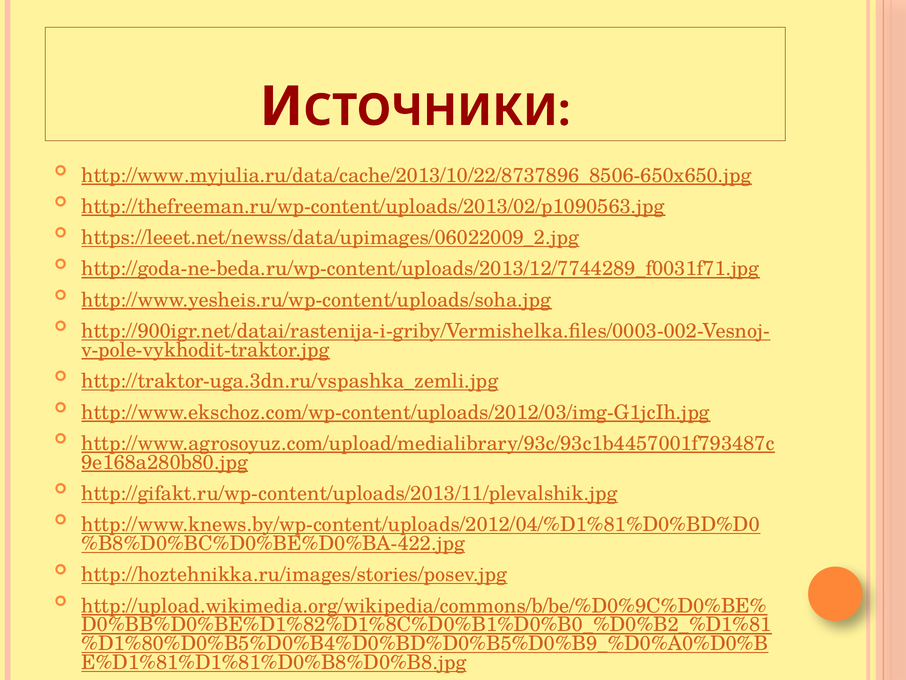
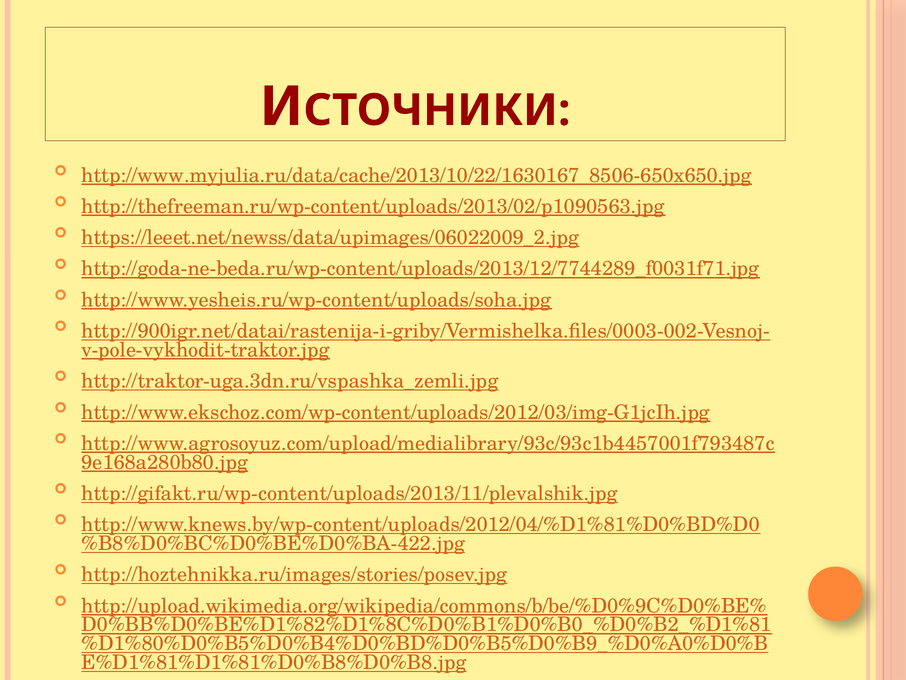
http://www.myjulia.ru/data/cache/2013/10/22/8737896_8506-650x650.jpg: http://www.myjulia.ru/data/cache/2013/10/22/8737896_8506-650x650.jpg -> http://www.myjulia.ru/data/cache/2013/10/22/1630167_8506-650x650.jpg (417, 175)
